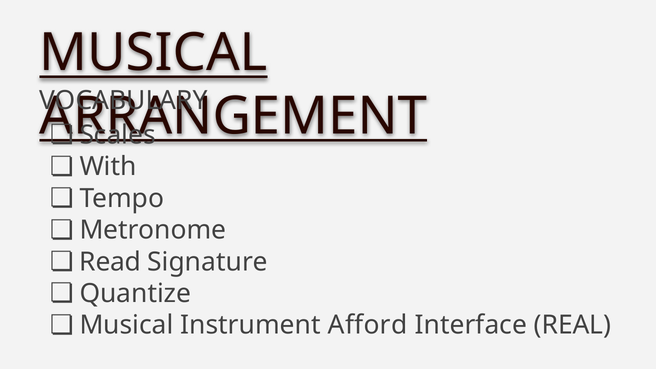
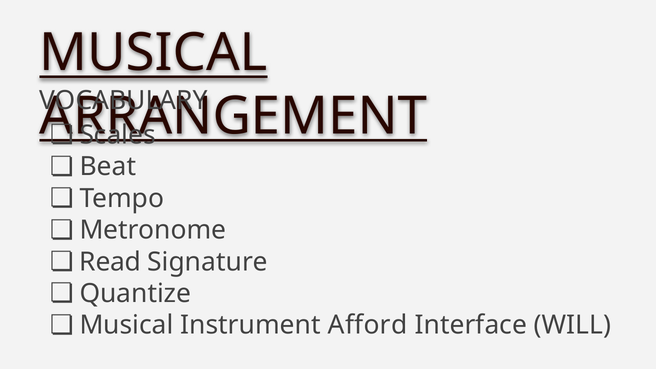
With: With -> Beat (108, 167)
REAL: REAL -> WILL (572, 325)
